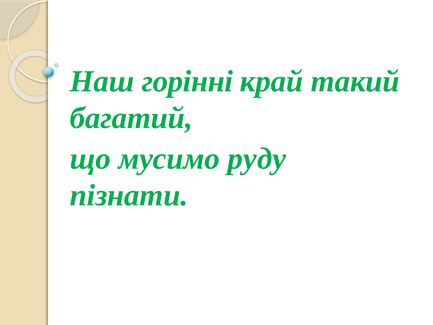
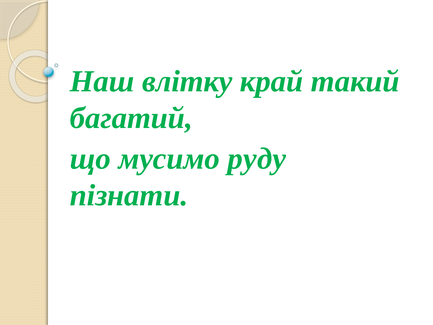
горінні: горінні -> влітку (187, 81)
